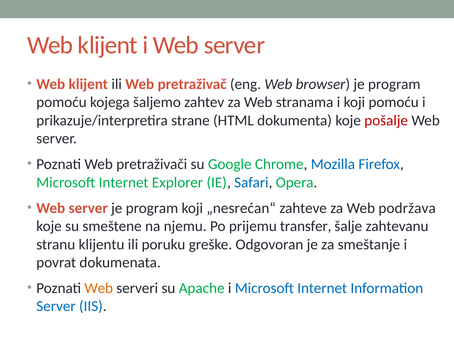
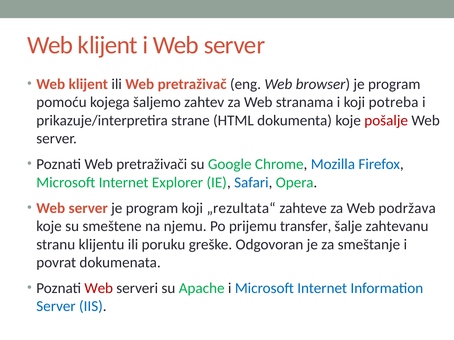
koji pomoću: pomoću -> potreba (394, 102)
„nesrećan“: „nesrećan“ -> „rezultata“ (241, 208)
Web colour: orange -> red (99, 289)
